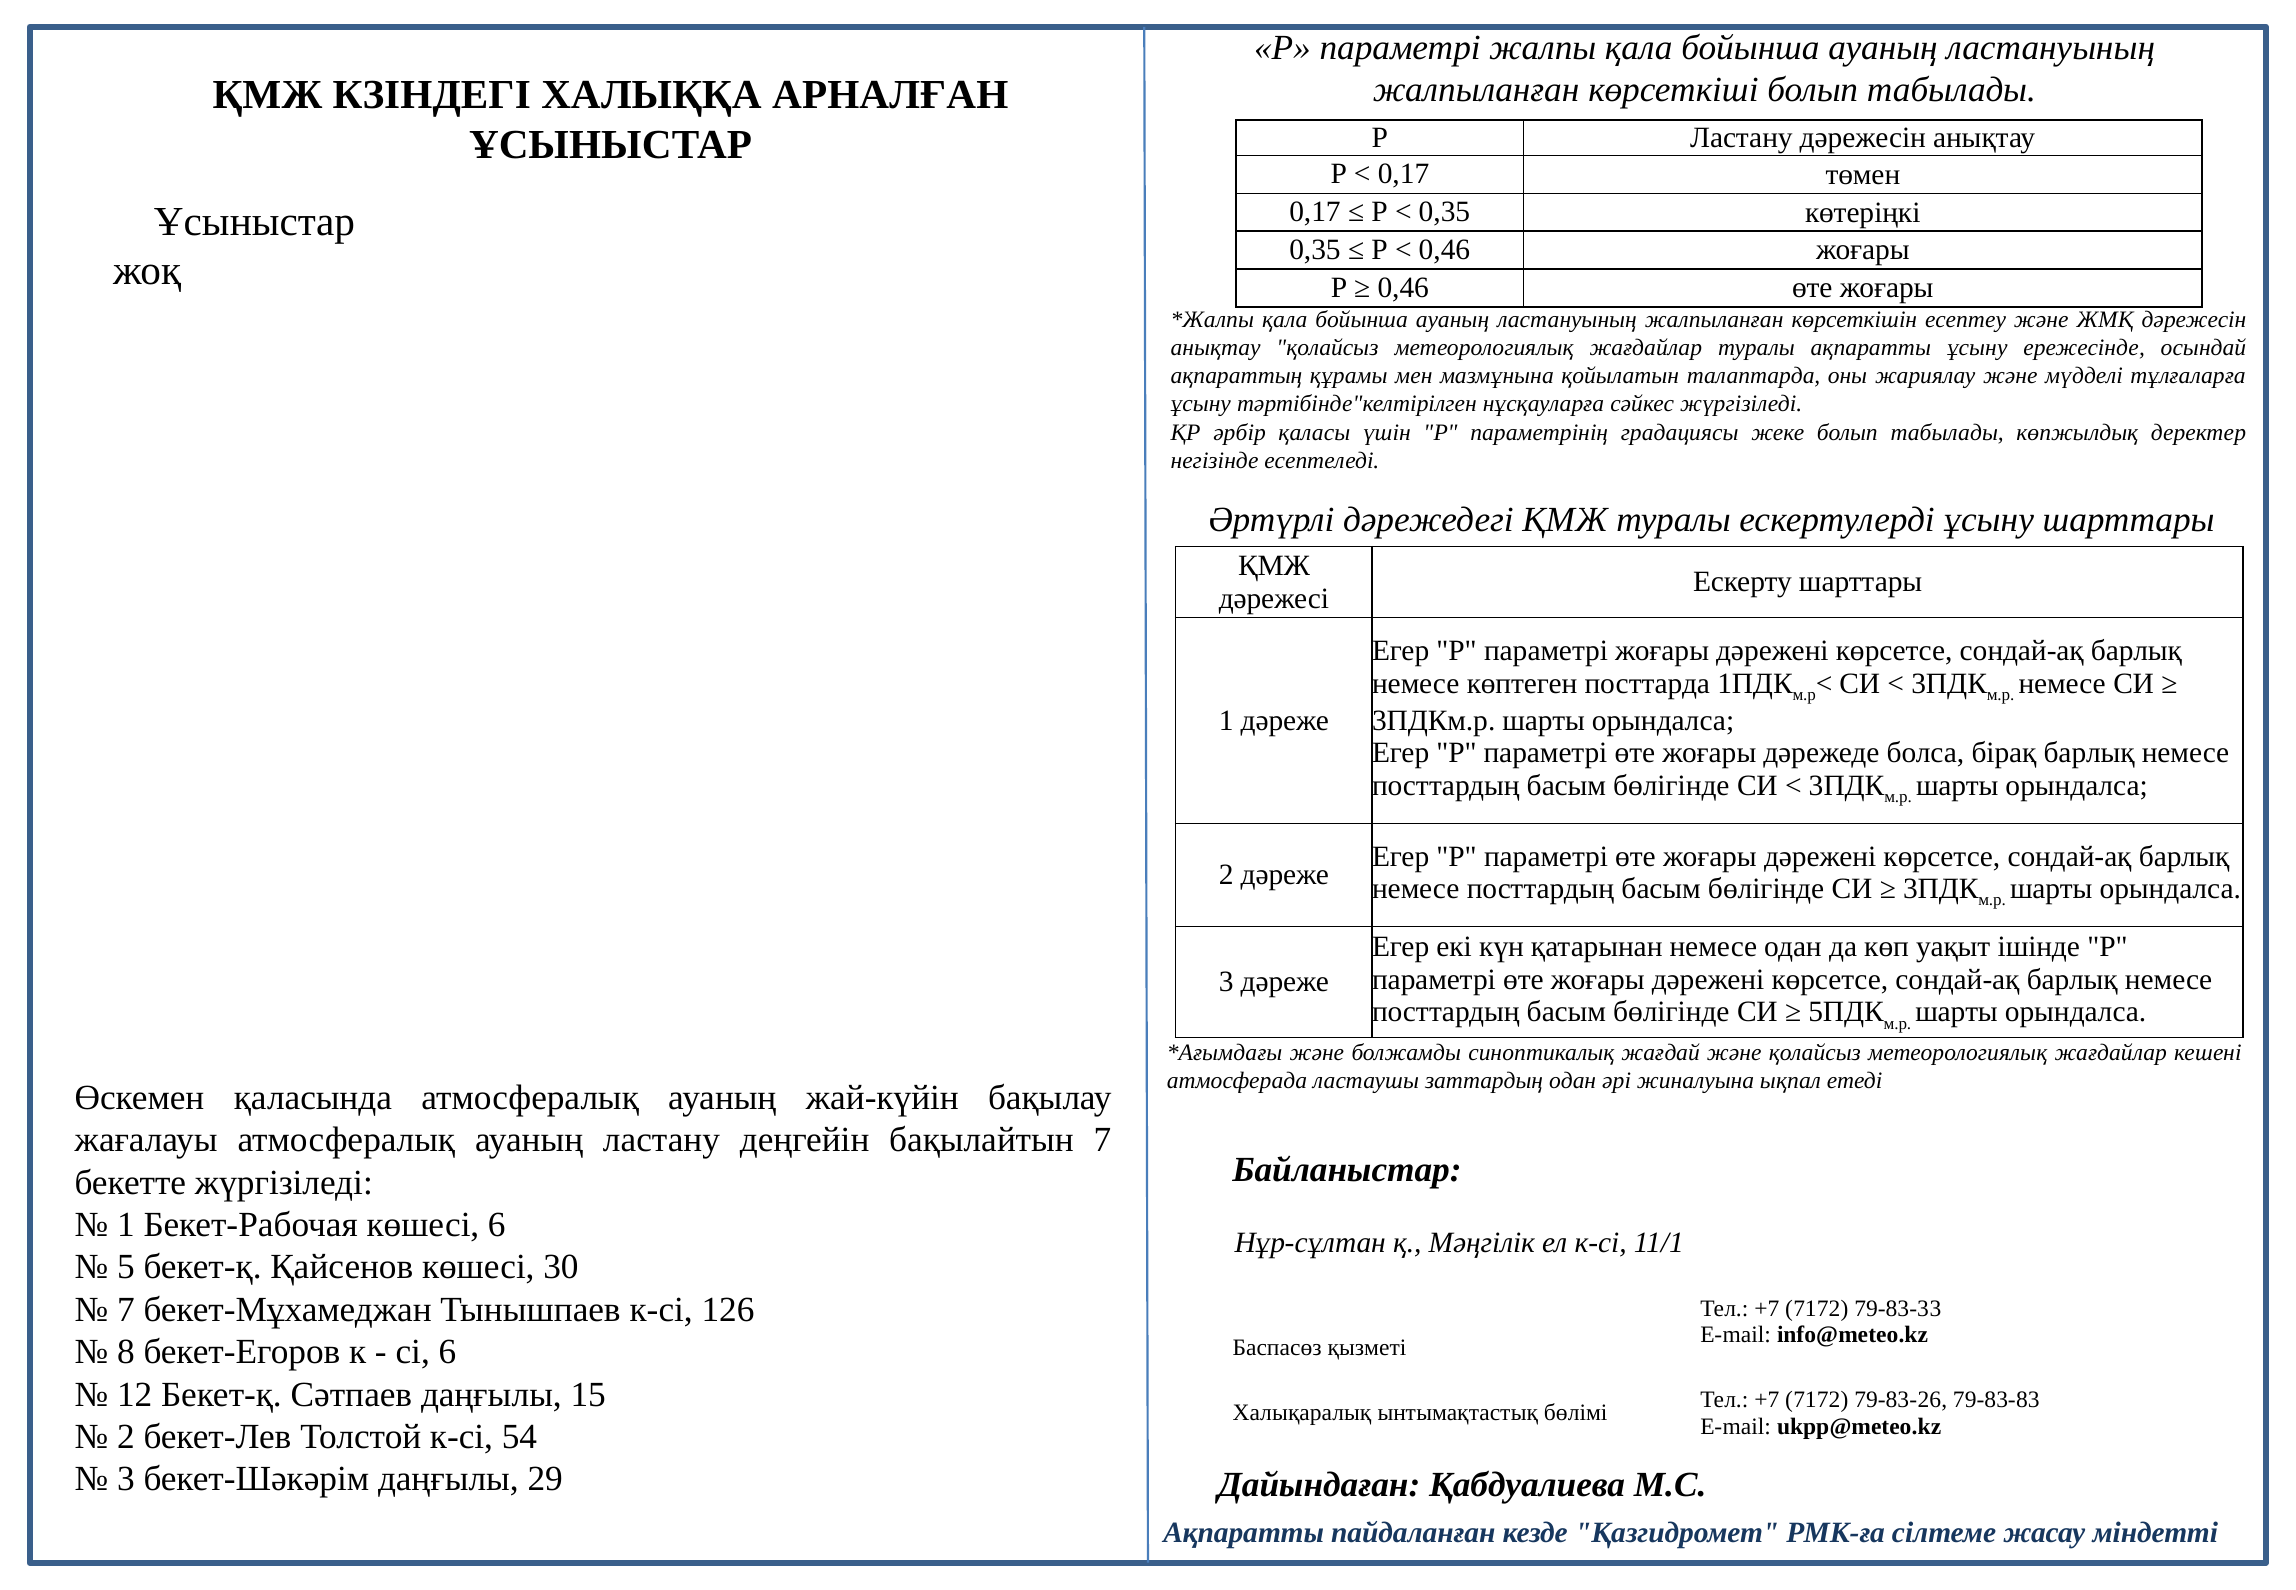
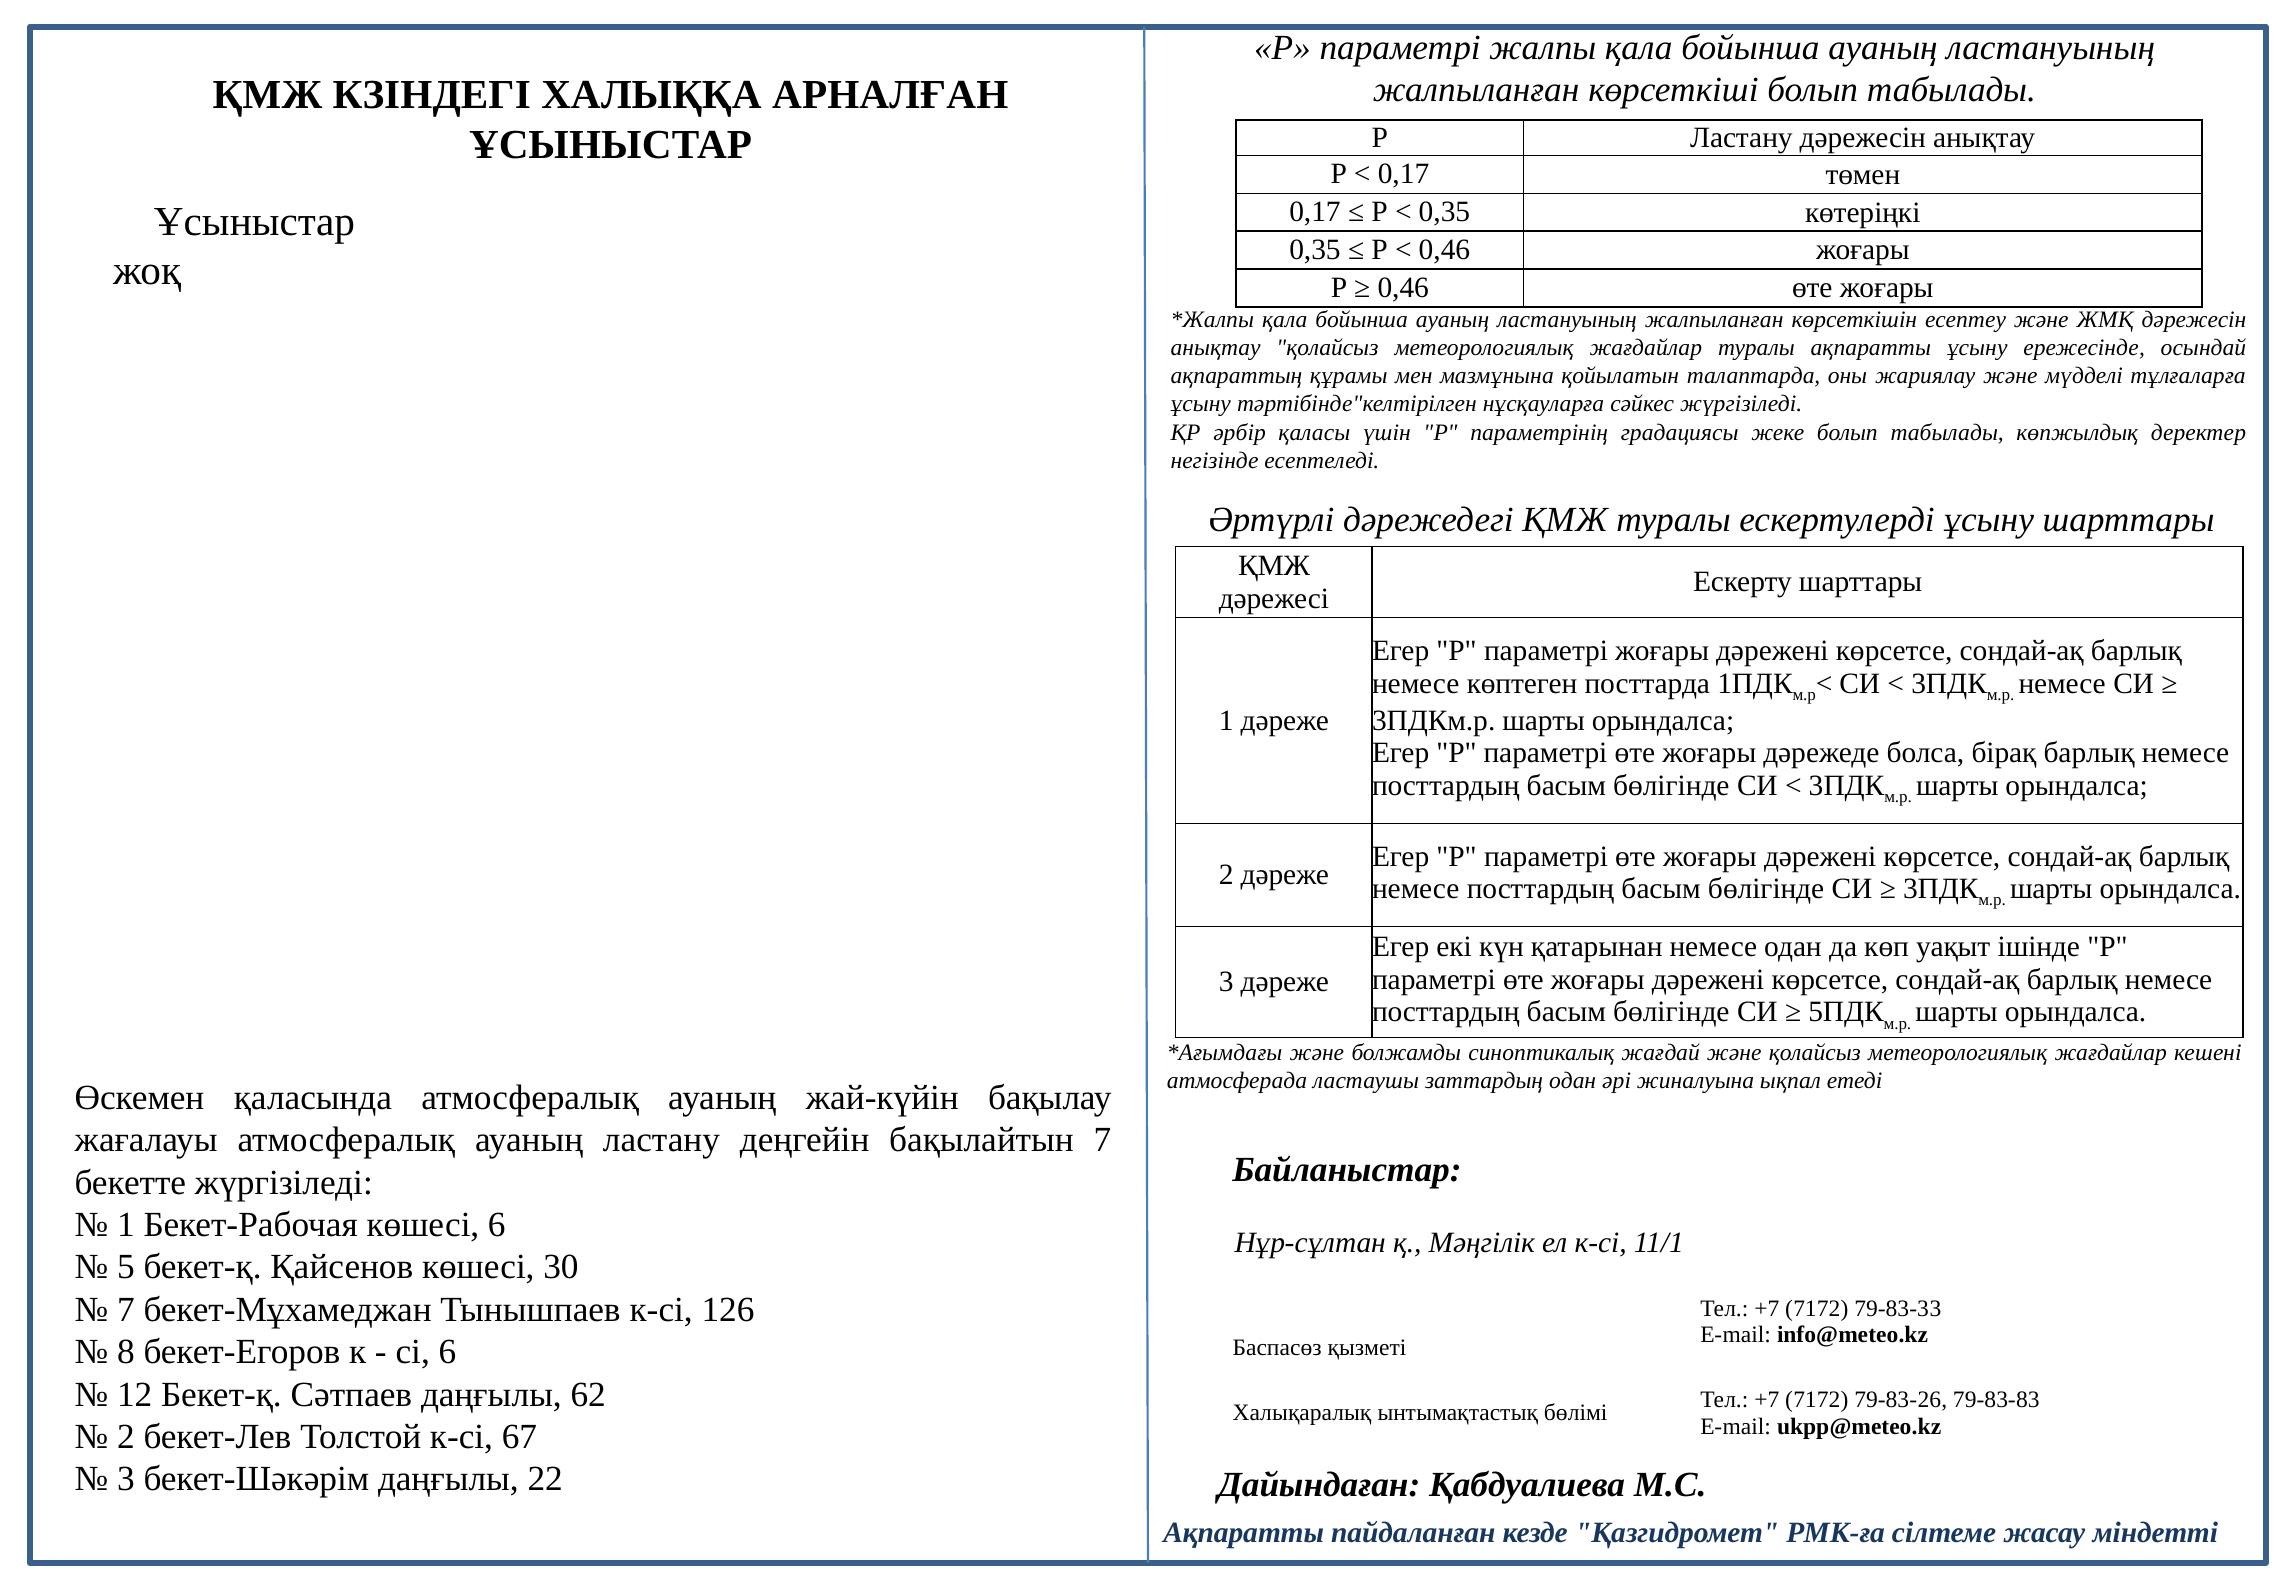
15: 15 -> 62 (588, 1394)
54: 54 -> 67 (519, 1436)
29: 29 -> 22 (545, 1479)
